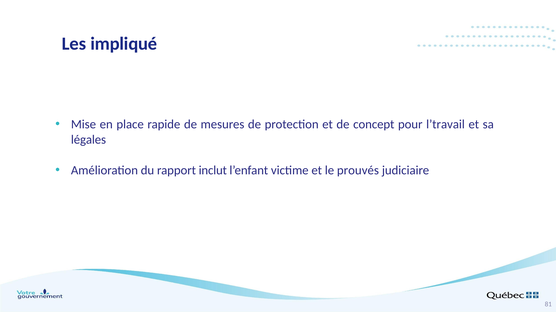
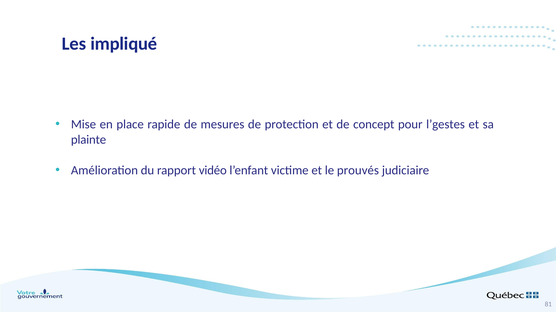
l’travail: l’travail -> l’gestes (446, 125)
légales: légales -> plainte (89, 140)
inclut: inclut -> vidéo (213, 171)
